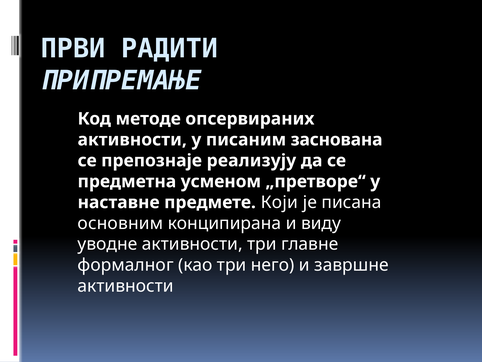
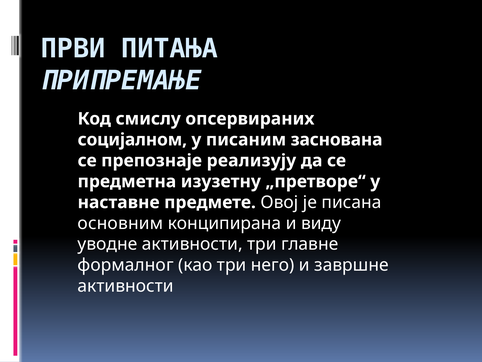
РАДИТИ: РАДИТИ -> ПИТАЊА (170, 48)
методе: методе -> смислу (148, 119)
активности: активности -> социјалном (132, 140)
усменом: усменом -> изузетну (221, 181)
Који: Који -> Овој (280, 202)
